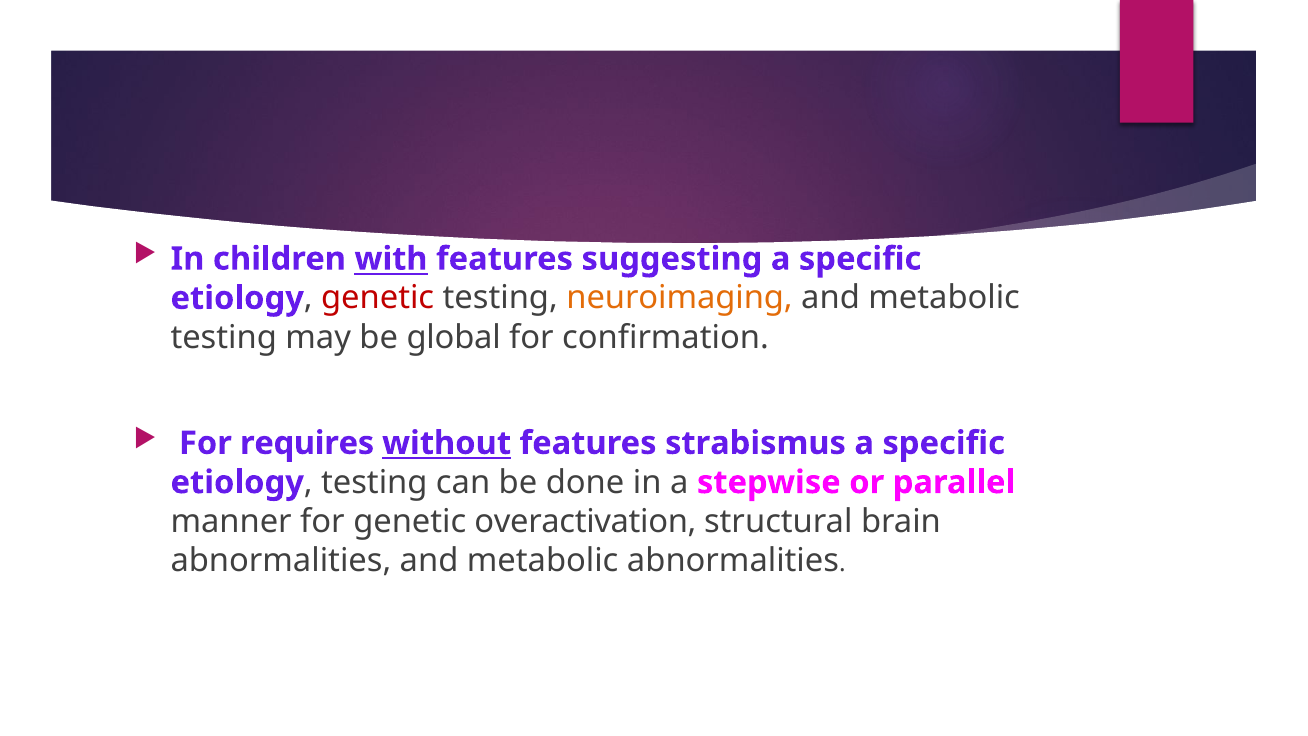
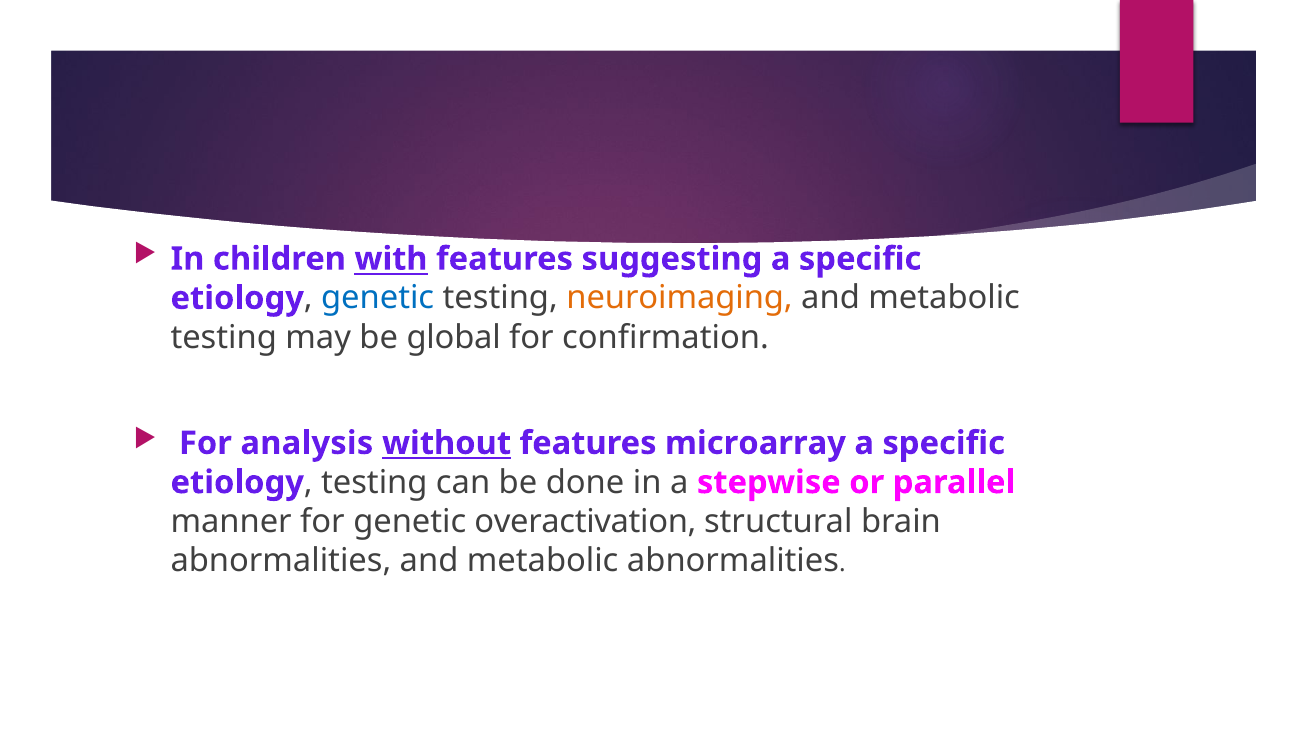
genetic colour: red -> blue (378, 298)
requires: requires -> analysis (307, 443)
strabismus: strabismus -> microarray (755, 443)
